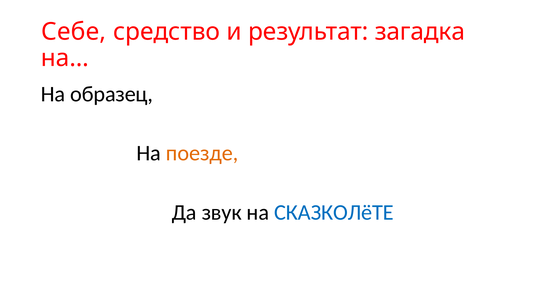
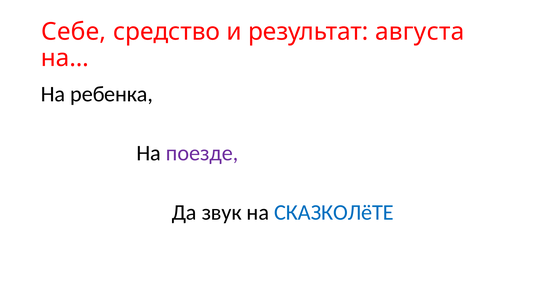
загадка: загадка -> августа (420, 32)
образец: образец -> ребенка (112, 94)
поезде colour: orange -> purple (202, 153)
